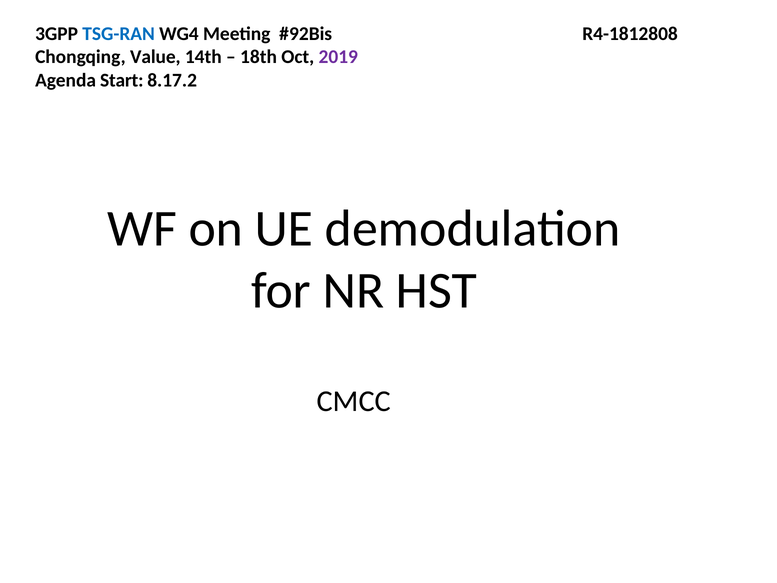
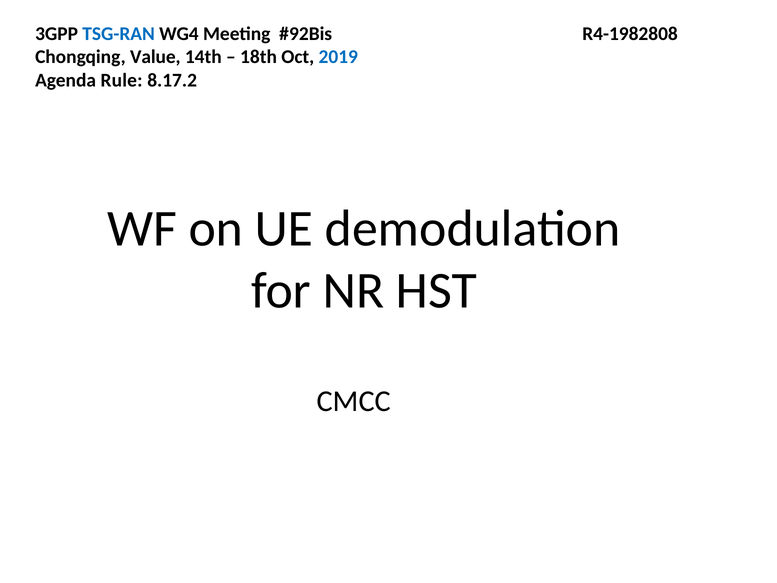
R4-1812808: R4-1812808 -> R4-1982808 (630, 34)
2019 colour: purple -> blue (338, 57)
Start: Start -> Rule (122, 80)
